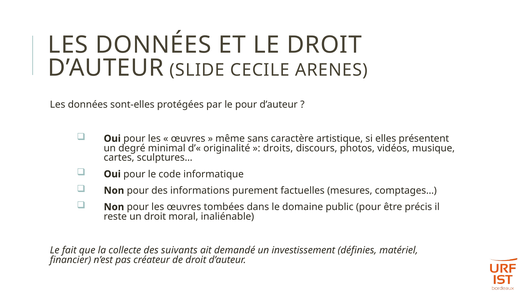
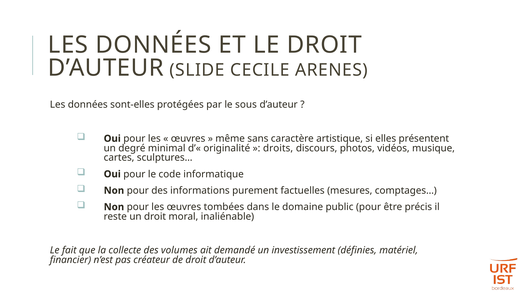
le pour: pour -> sous (246, 105)
suivants: suivants -> volumes (179, 250)
